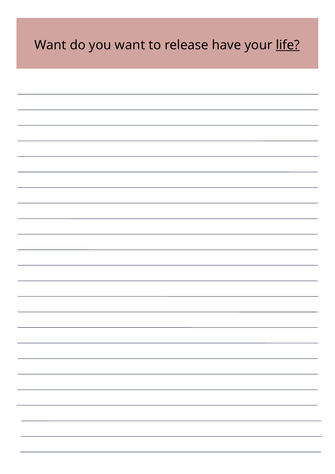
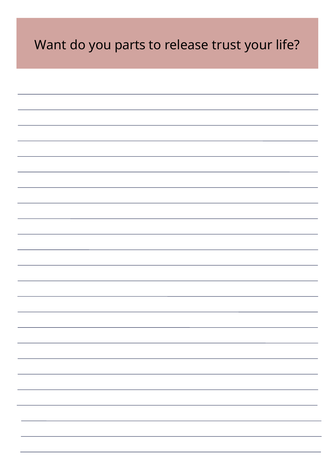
you want: want -> parts (130, 45)
have: have -> trust (226, 45)
life underline: present -> none (288, 45)
